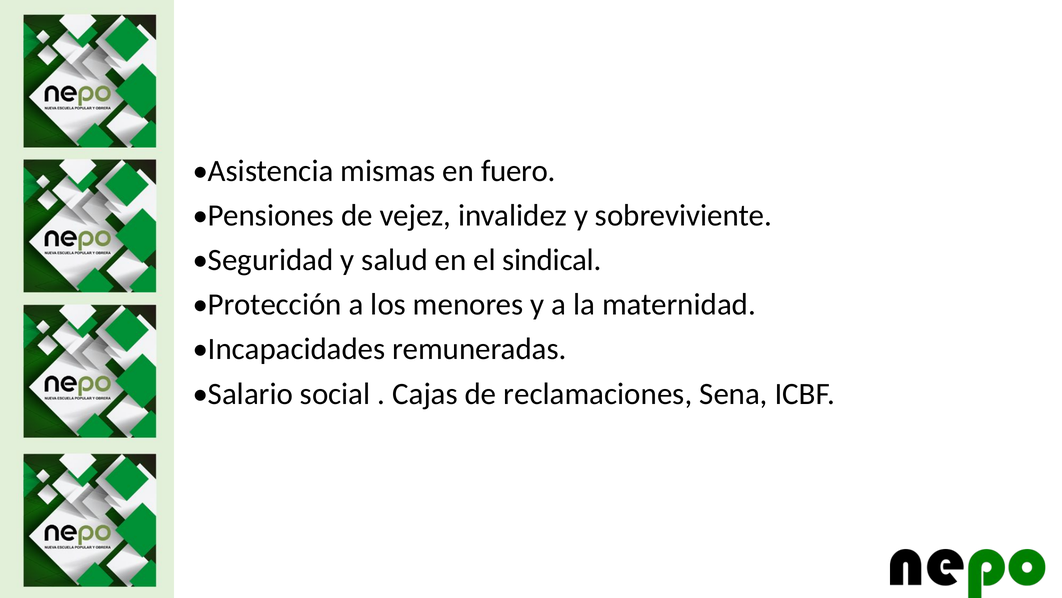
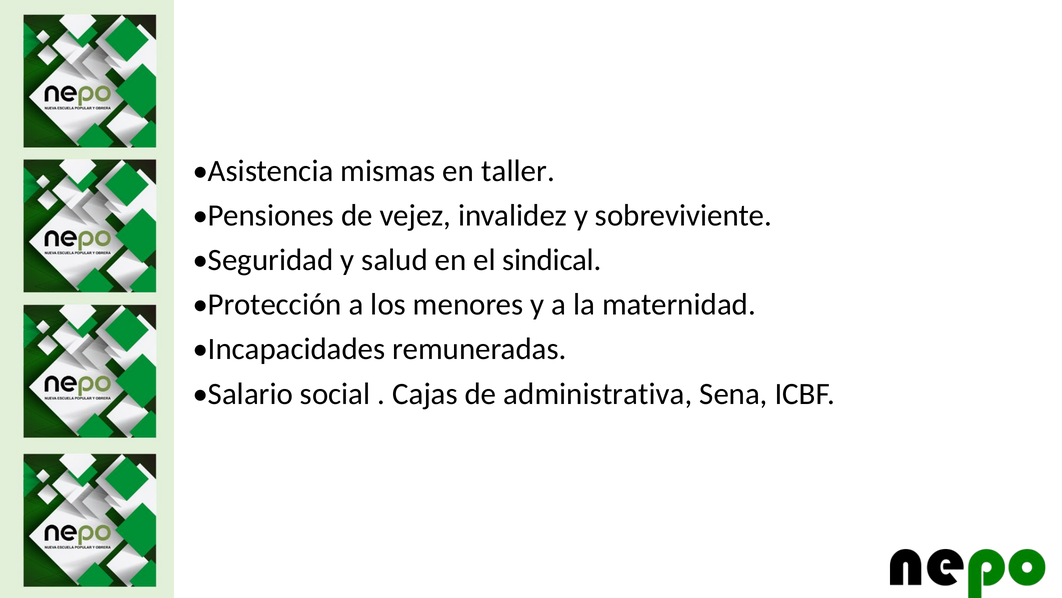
fuero: fuero -> taller (518, 171)
reclamaciones: reclamaciones -> administrativa (598, 393)
